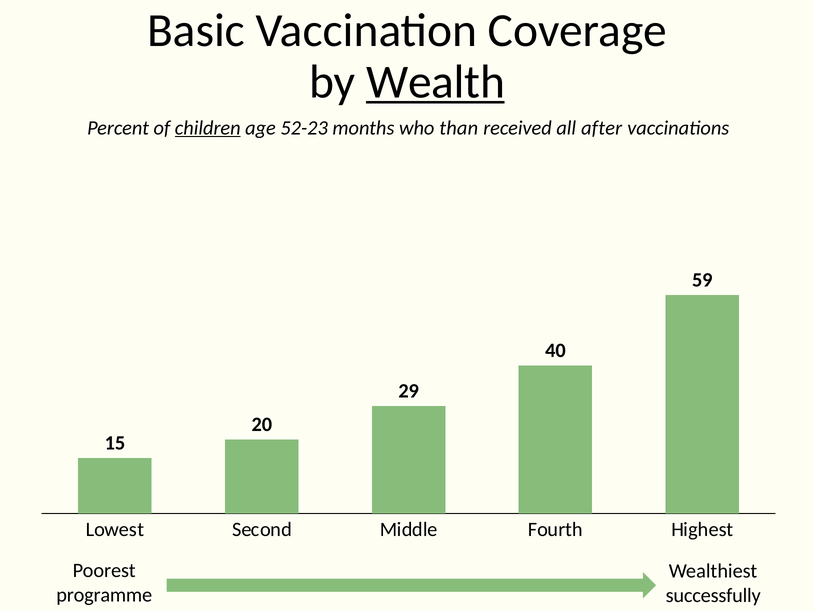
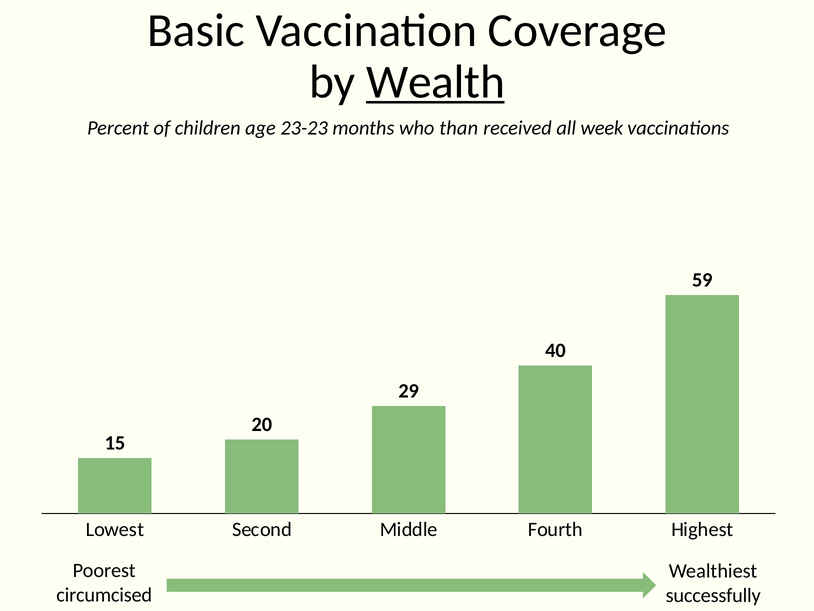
children underline: present -> none (208, 128)
52-23: 52-23 -> 23-23 (304, 128)
after: after -> week (602, 128)
programme: programme -> circumcised (104, 595)
